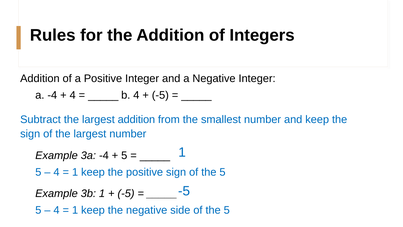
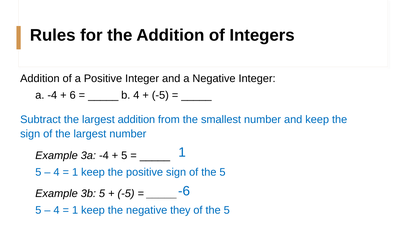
4: 4 -> 6 (73, 95)
-5: -5 -> -6 (184, 191)
3b 1: 1 -> 5 (102, 193)
side: side -> they (180, 210)
